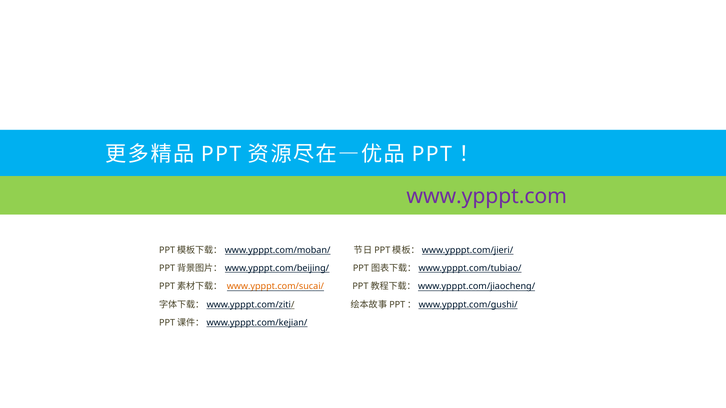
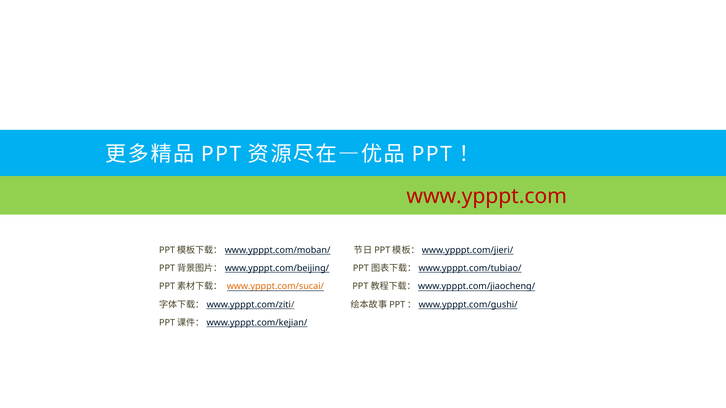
www.ypppt.com colour: purple -> red (487, 197)
